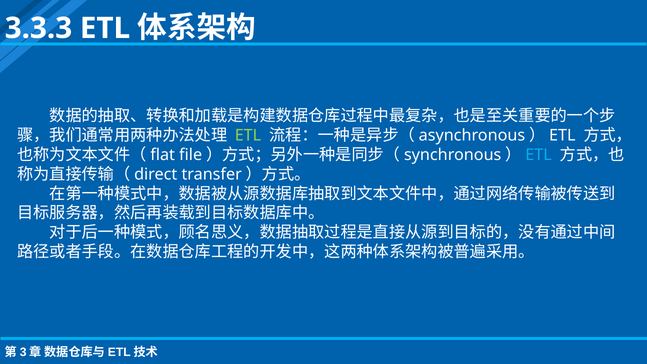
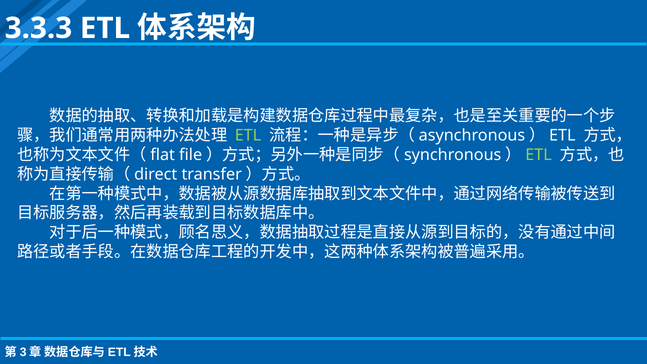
ETL colour: light blue -> light green (539, 155)
